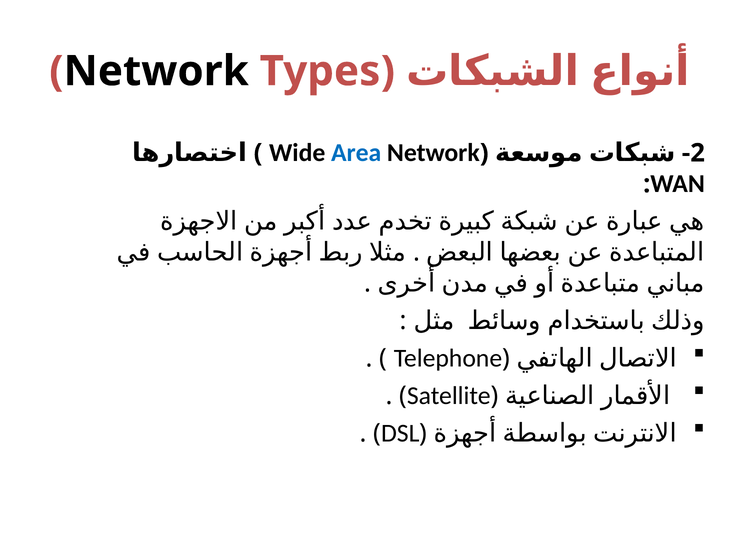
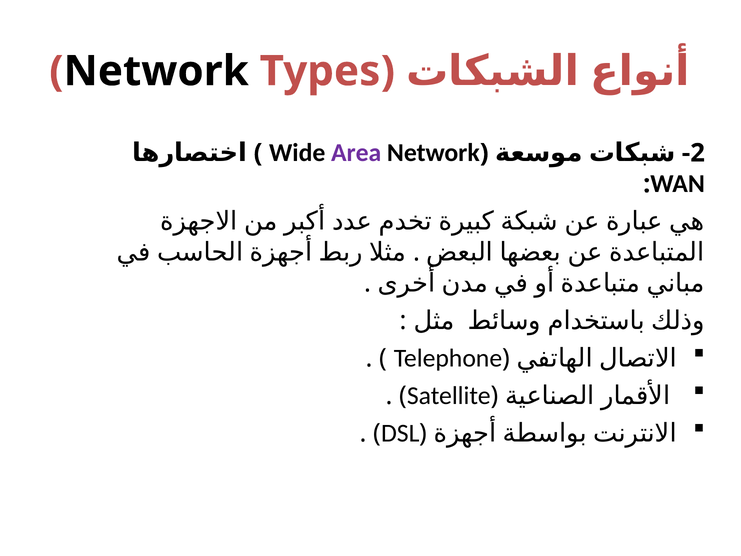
Area colour: blue -> purple (356, 153)
